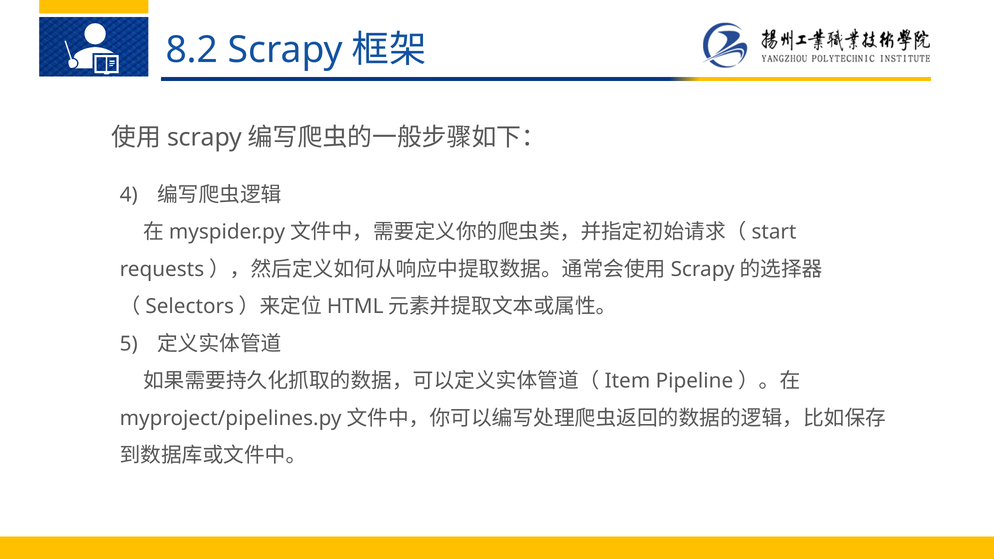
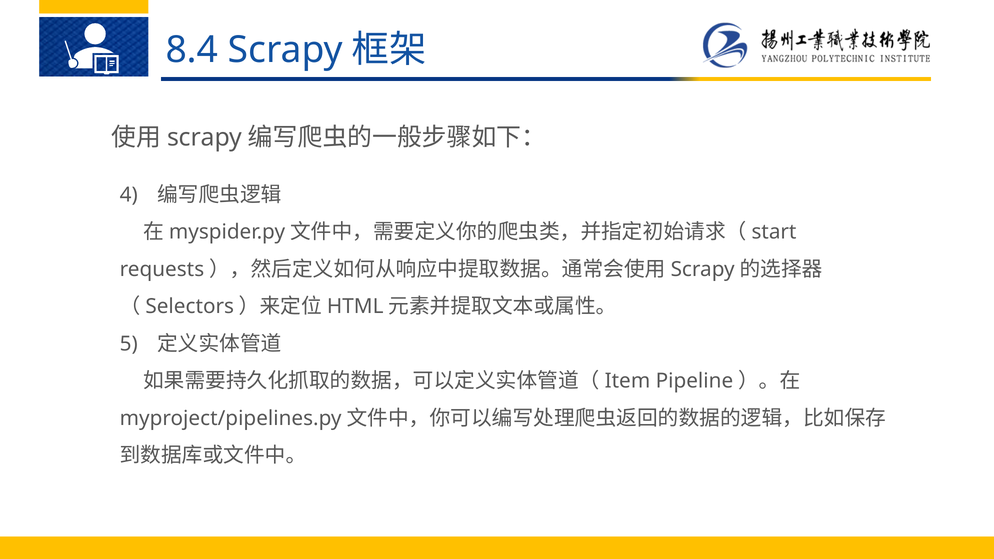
8.2: 8.2 -> 8.4 (192, 50)
